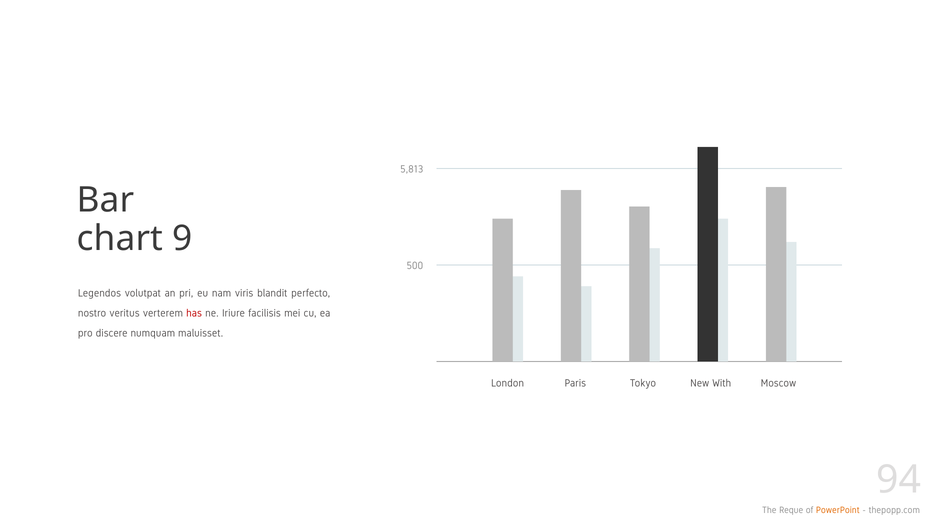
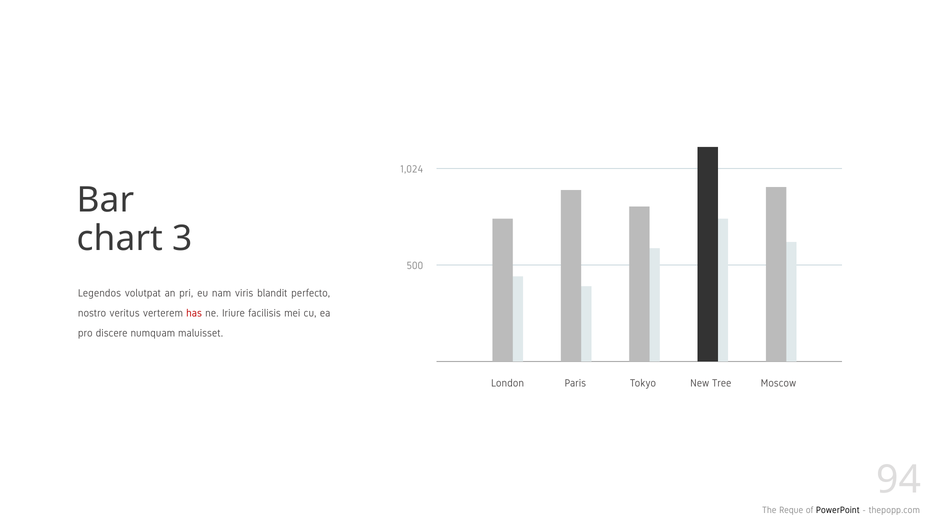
5,813: 5,813 -> 1,024 (412, 169)
9: 9 -> 3 (182, 238)
With: With -> Tree (722, 383)
PowerPoint colour: orange -> black (838, 510)
